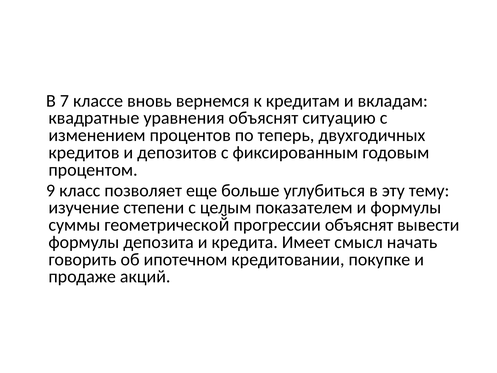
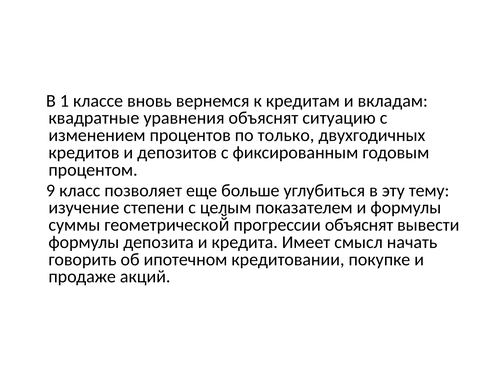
7: 7 -> 1 (64, 101)
теперь: теперь -> только (286, 135)
